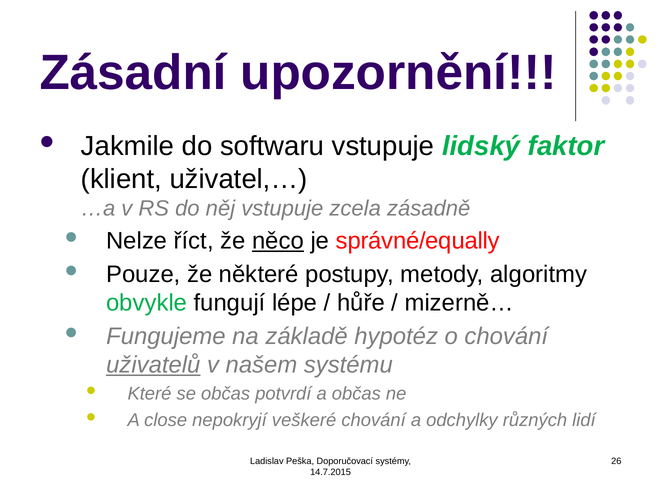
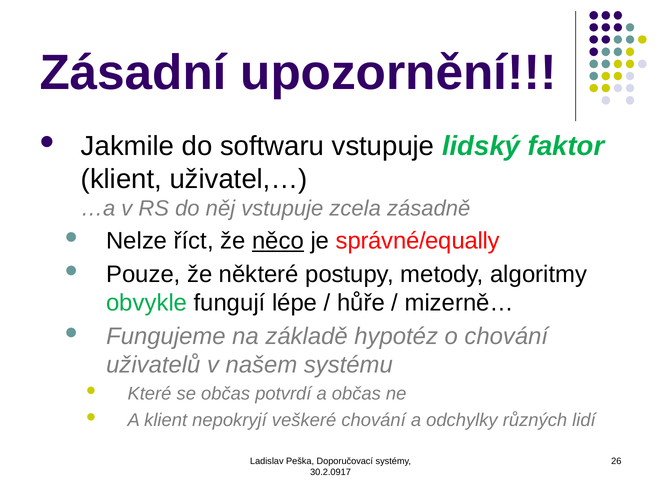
uživatelů underline: present -> none (153, 365)
A close: close -> klient (166, 420)
14.7.2015: 14.7.2015 -> 30.2.0917 (331, 472)
